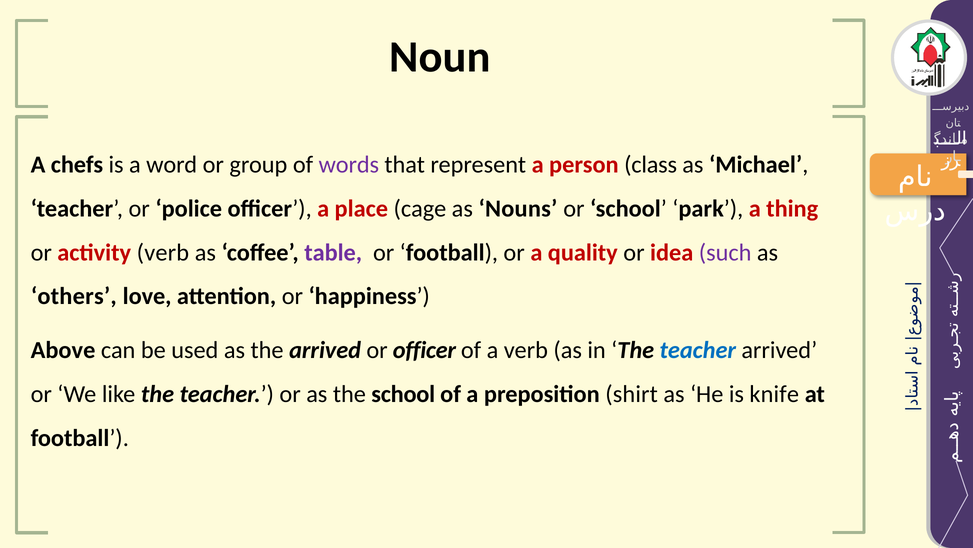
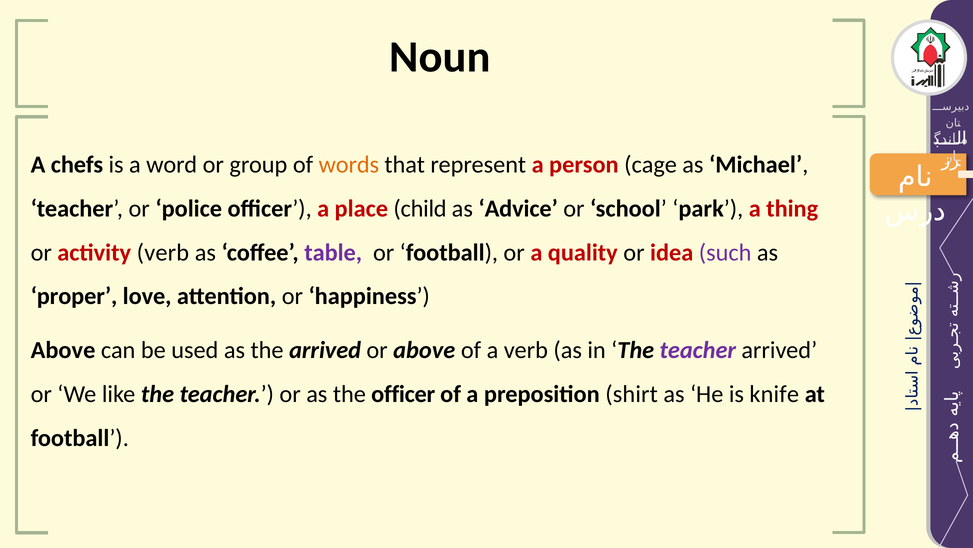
words colour: purple -> orange (349, 165)
class: class -> cage (651, 165)
cage: cage -> child (420, 208)
Nouns: Nouns -> Advice (518, 208)
others: others -> proper (74, 296)
or officer: officer -> above (424, 350)
teacher colour: blue -> purple (698, 350)
the school: school -> officer (403, 394)
